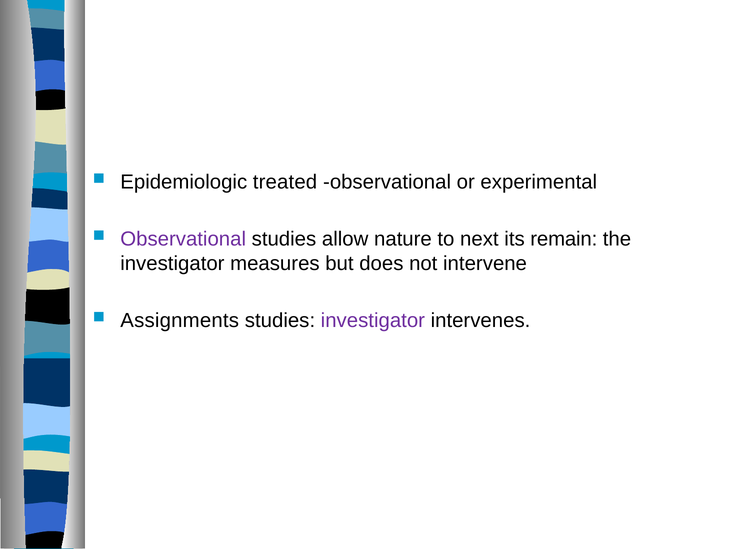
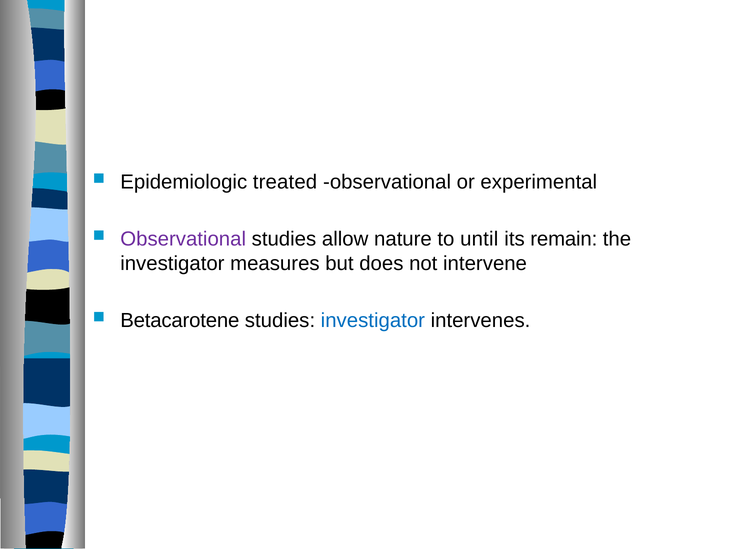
next: next -> until (479, 239)
Assignments: Assignments -> Betacarotene (180, 321)
investigator colour: purple -> blue (373, 321)
